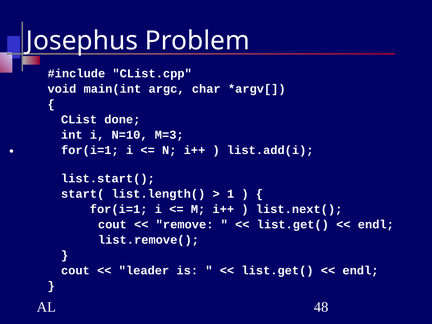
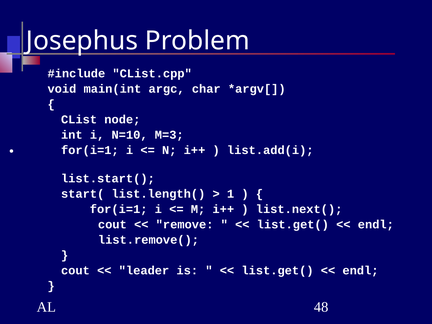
done: done -> node (122, 119)
